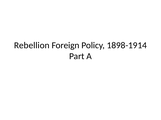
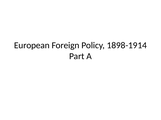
Rebellion: Rebellion -> European (32, 46)
